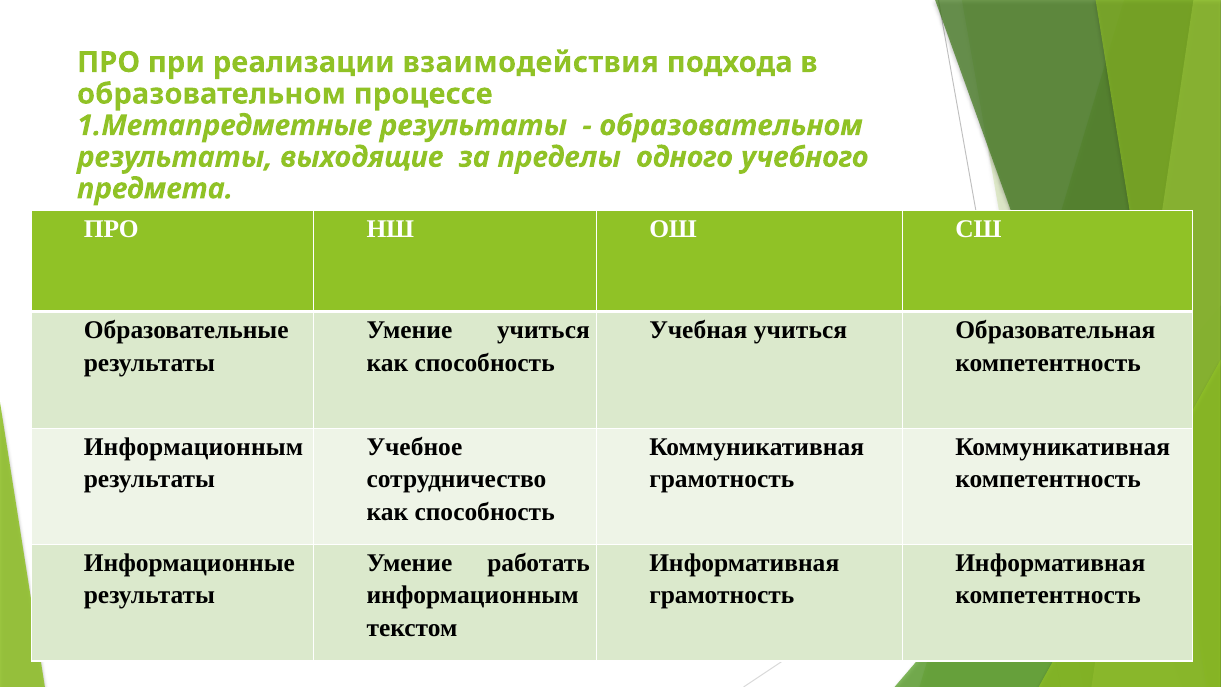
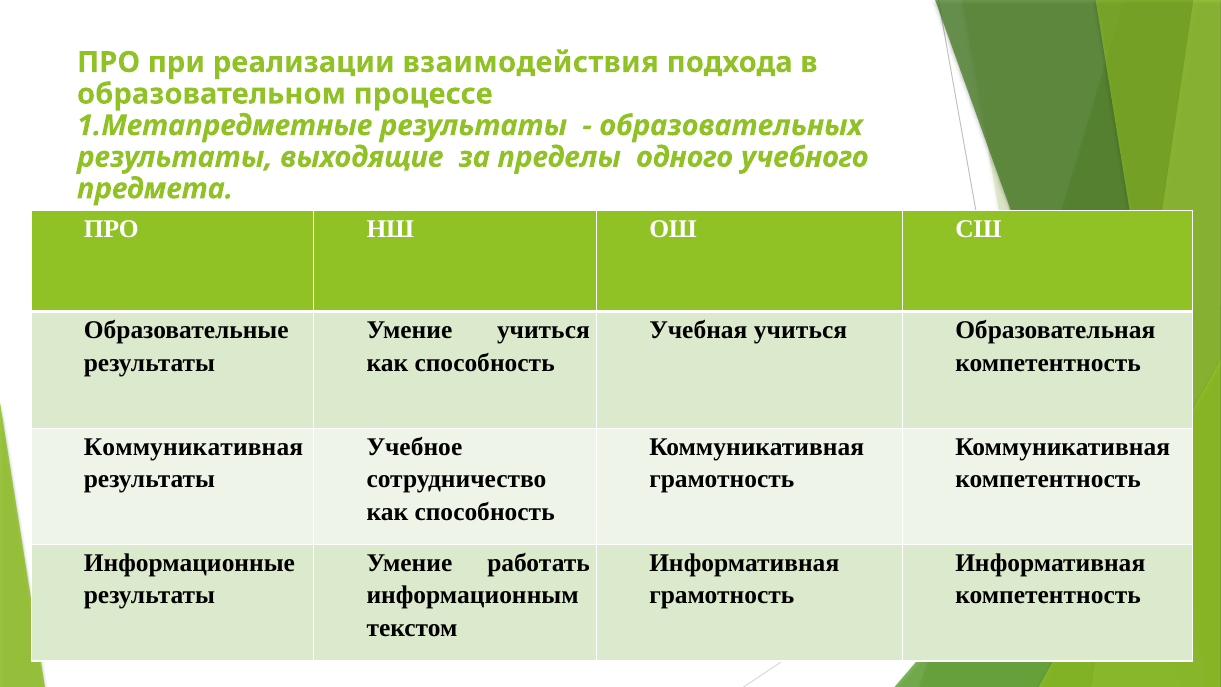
образовательном: образовательном -> образовательных (731, 126)
Информационным: Информационным -> Коммуникативная (193, 447)
